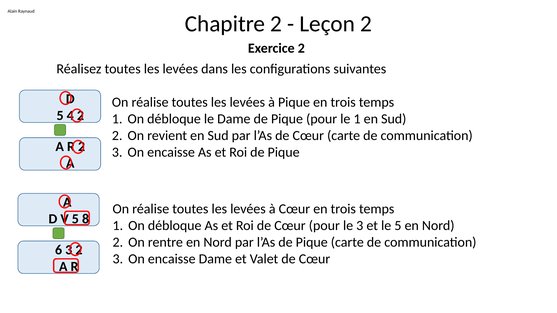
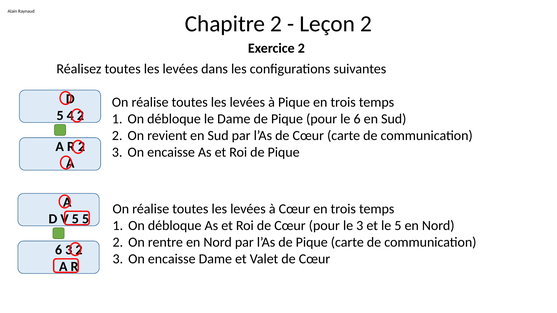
le 1: 1 -> 6 (357, 119)
5 8: 8 -> 5 (86, 219)
